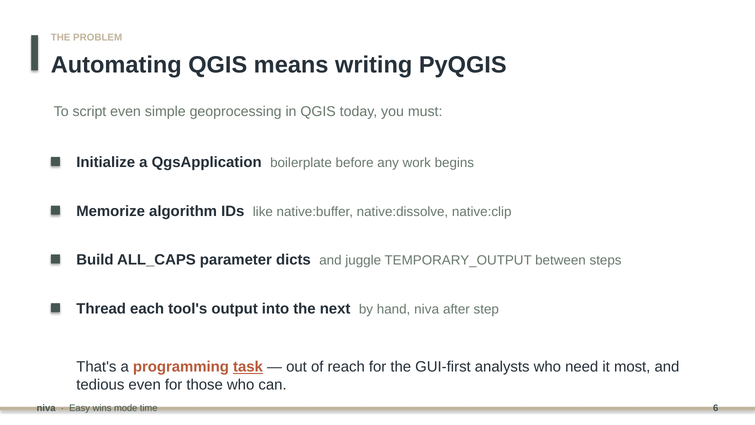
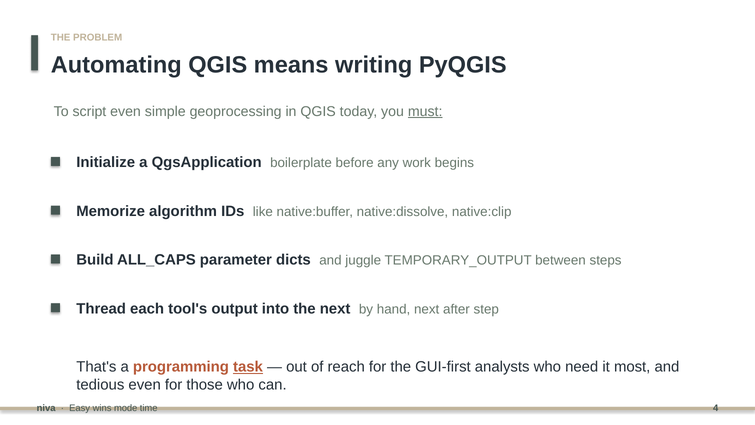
must underline: none -> present (425, 111)
hand niva: niva -> next (427, 309)
6: 6 -> 4 (716, 408)
